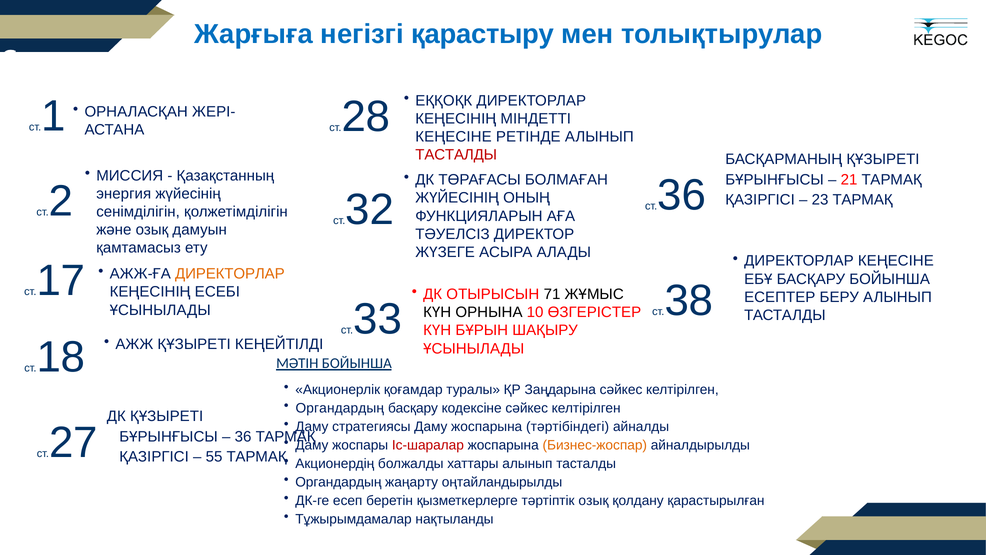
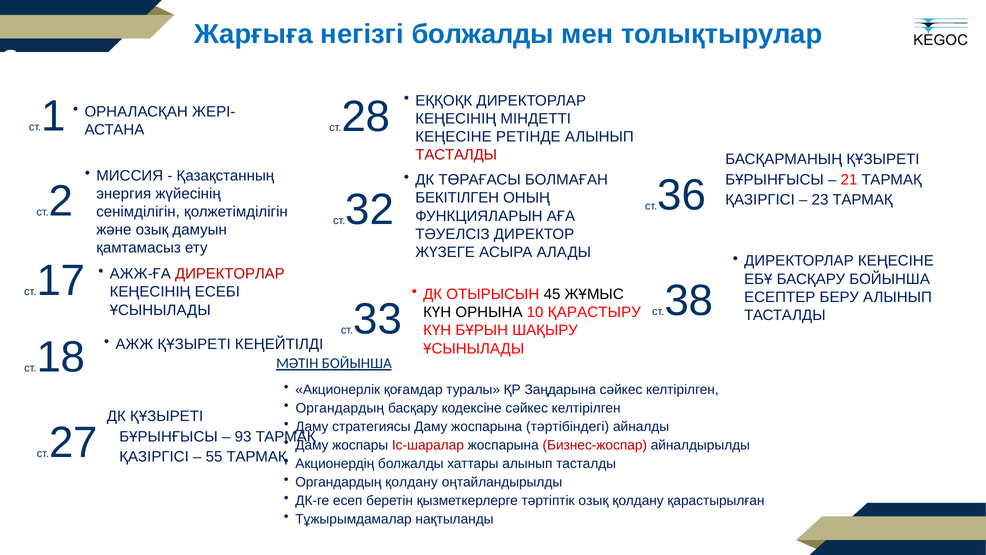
негізгі қарастыру: қарастыру -> болжалды (483, 34)
ЖҮЙЕСІНІҢ: ЖҮЙЕСІНІҢ -> БЕКІТІЛГЕН (457, 198)
ДИРЕКТОРЛАР colour: orange -> red (230, 274)
71: 71 -> 45 (552, 294)
ӨЗГЕРІСТЕР: ӨЗГЕРІСТЕР -> ҚАРАСТЫРУ (594, 312)
36: 36 -> 93 (243, 436)
Бизнес-жоспар colour: orange -> red (595, 445)
Органдардың жаңарту: жаңарту -> қолдану (412, 482)
